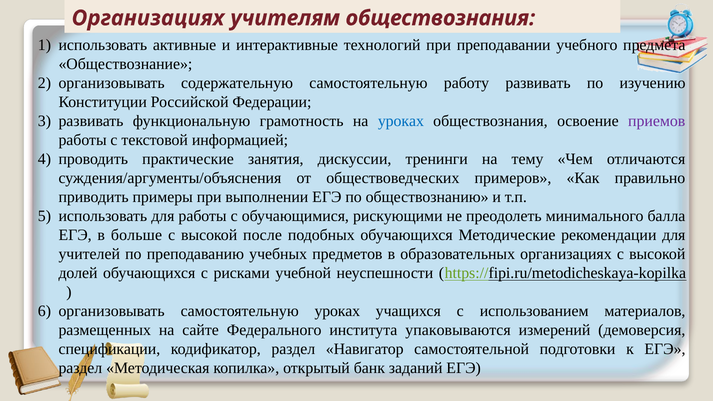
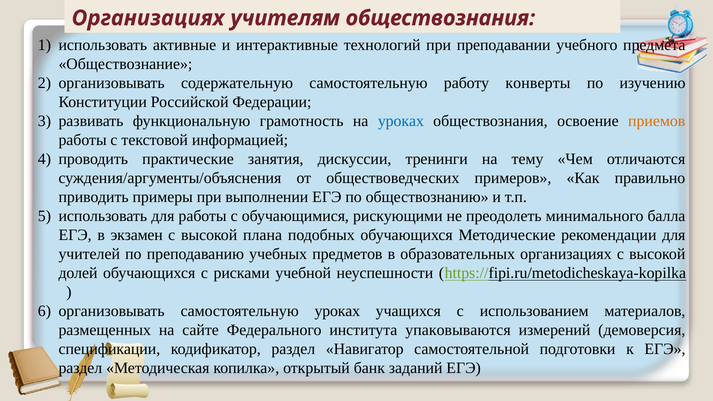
работу развивать: развивать -> конверты (538, 83)
приемов colour: purple -> orange (657, 121)
больше: больше -> экзамен (137, 235)
после: после -> плана (263, 235)
